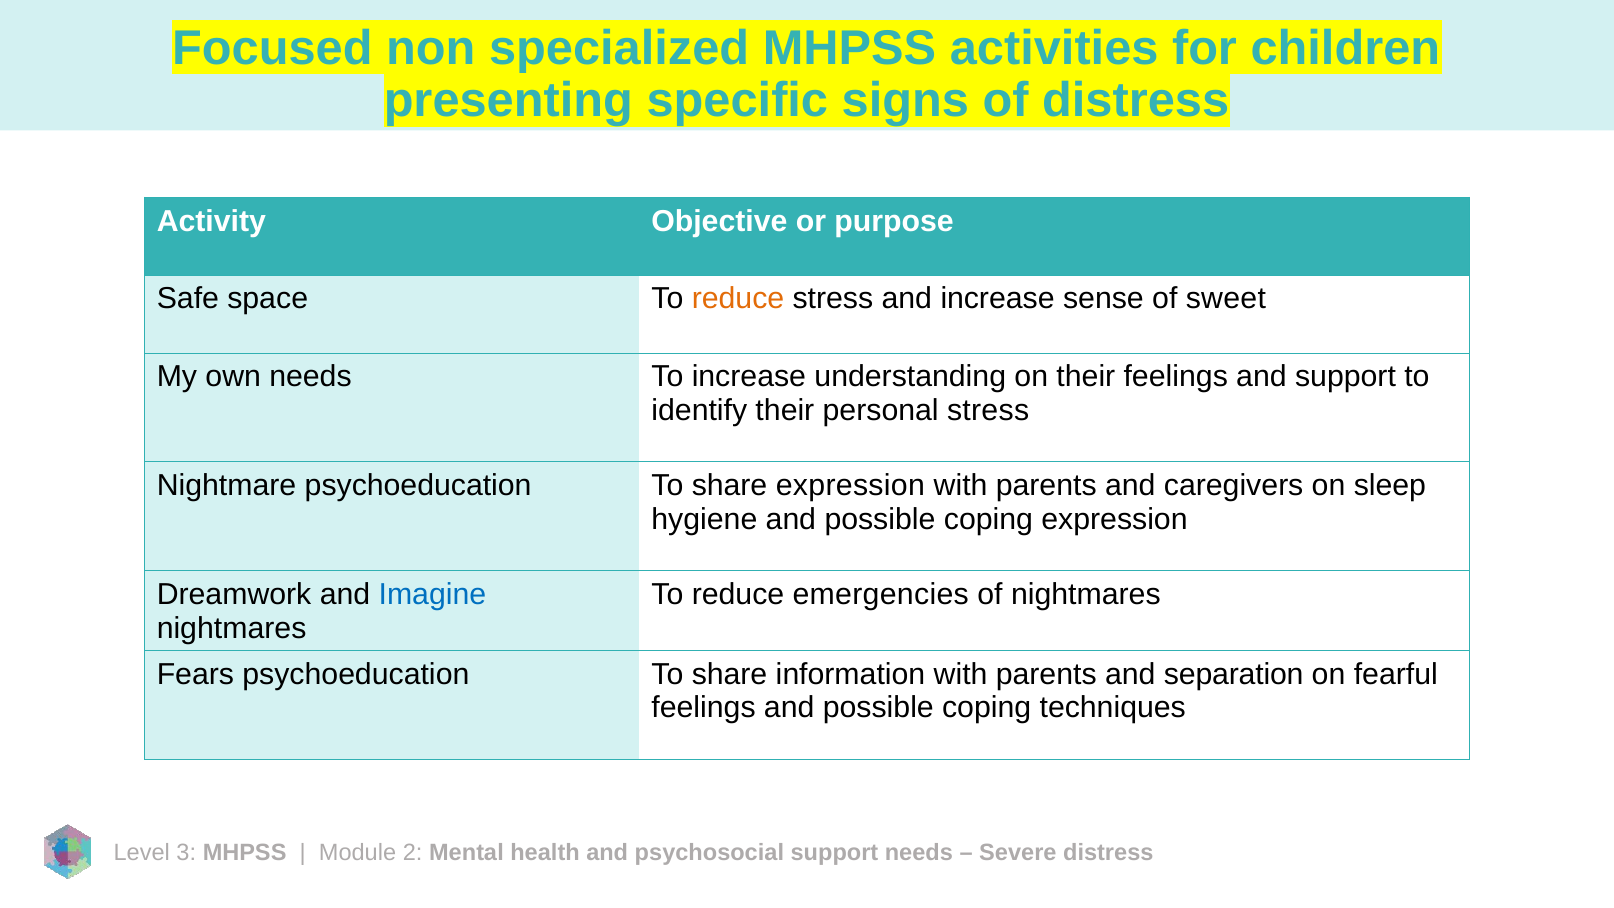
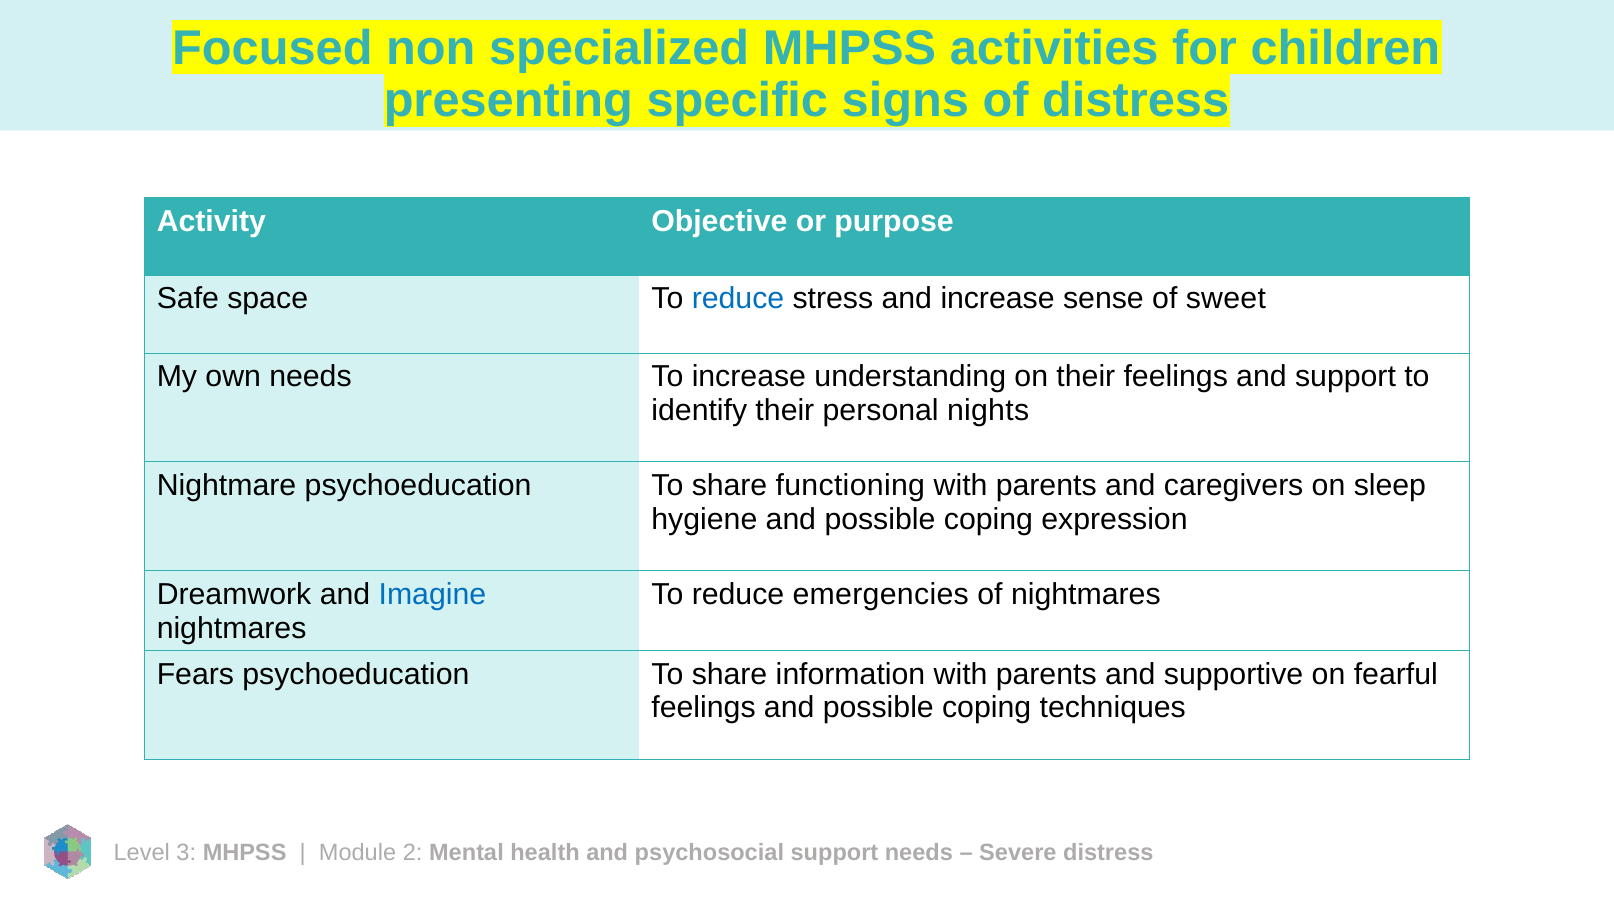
reduce colour: orange -> blue (738, 299)
personal stress: stress -> nights (988, 411)
share expression: expression -> functioning (850, 485)
separation: separation -> supportive (1234, 674)
